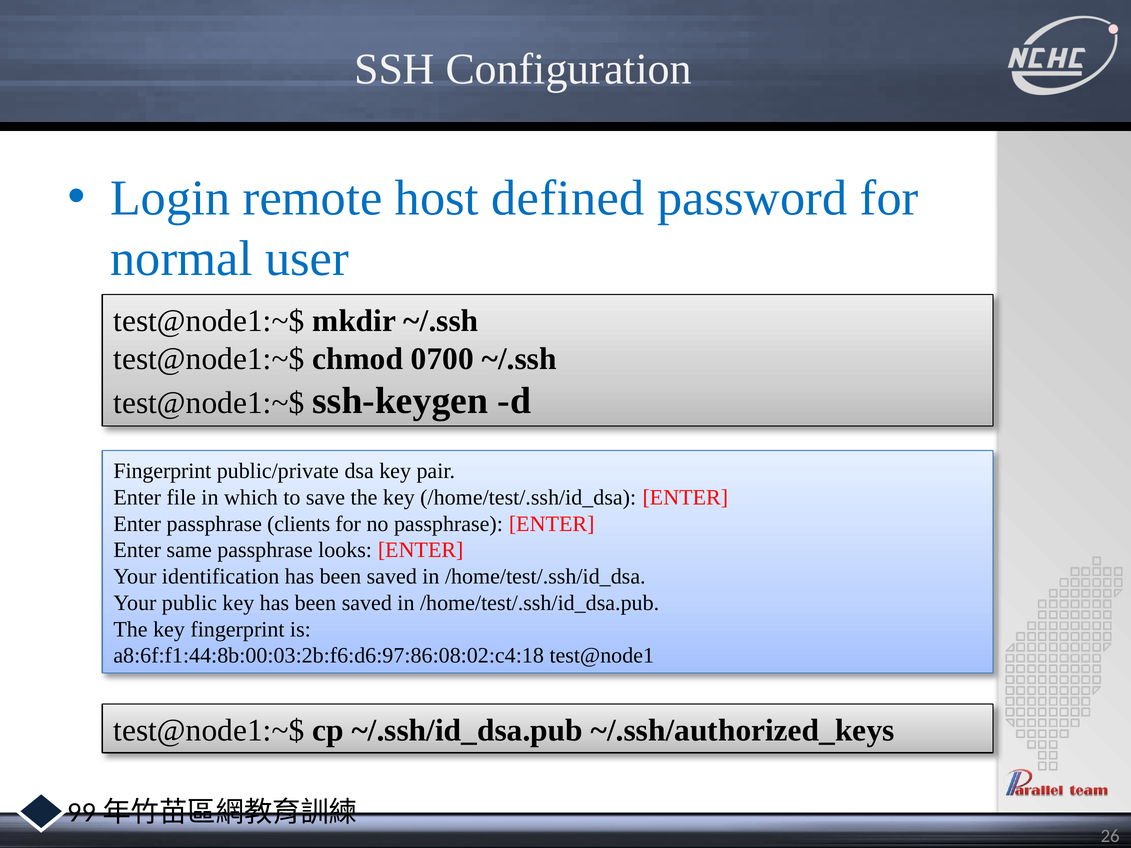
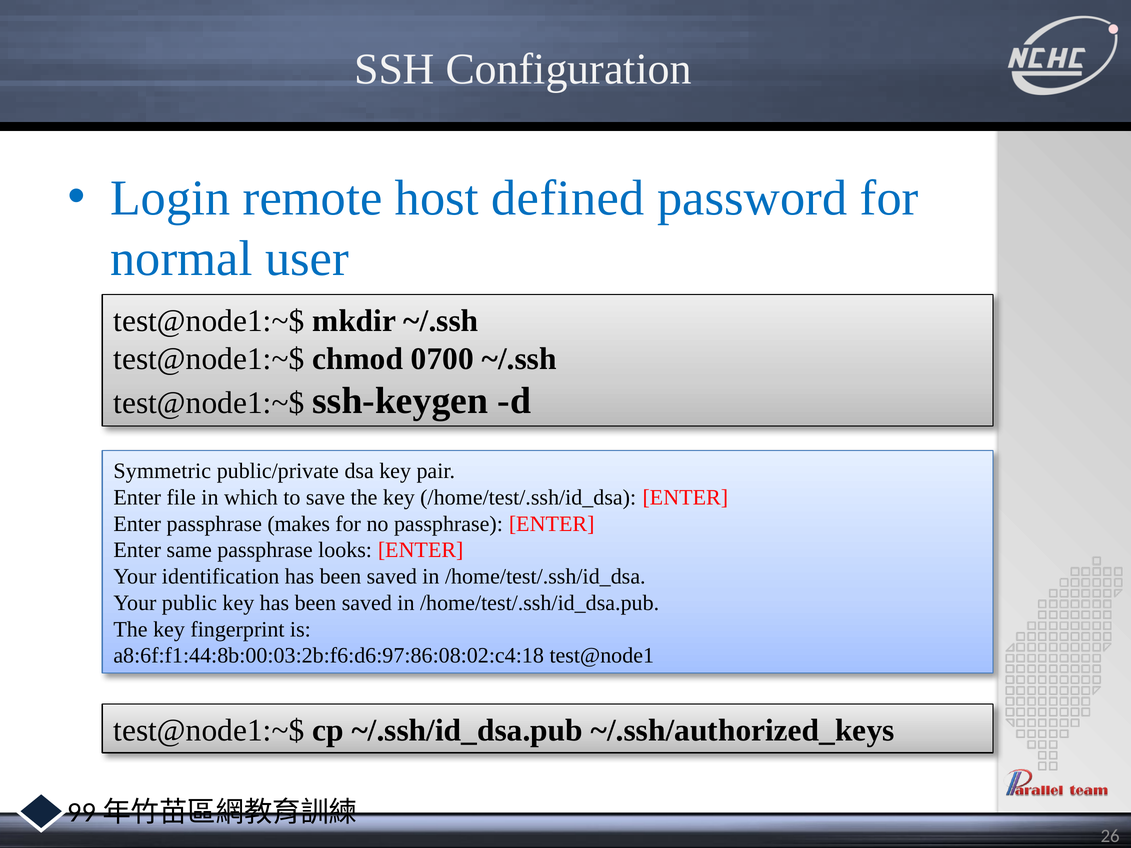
Fingerprint: Fingerprint -> Symmetric (162, 471)
clients: clients -> makes (299, 524)
